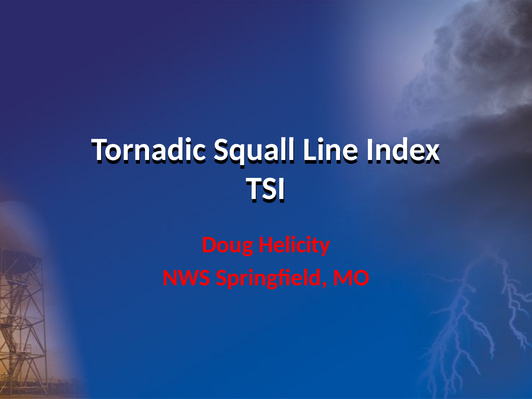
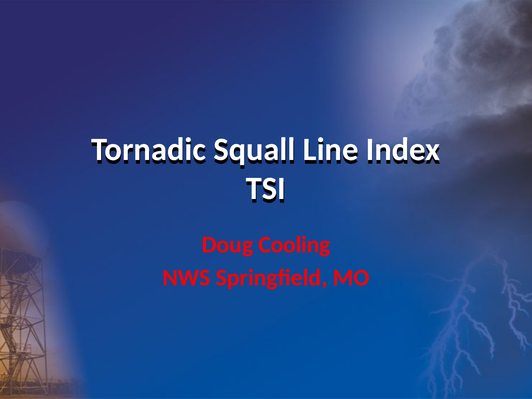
Helicity: Helicity -> Cooling (295, 245)
